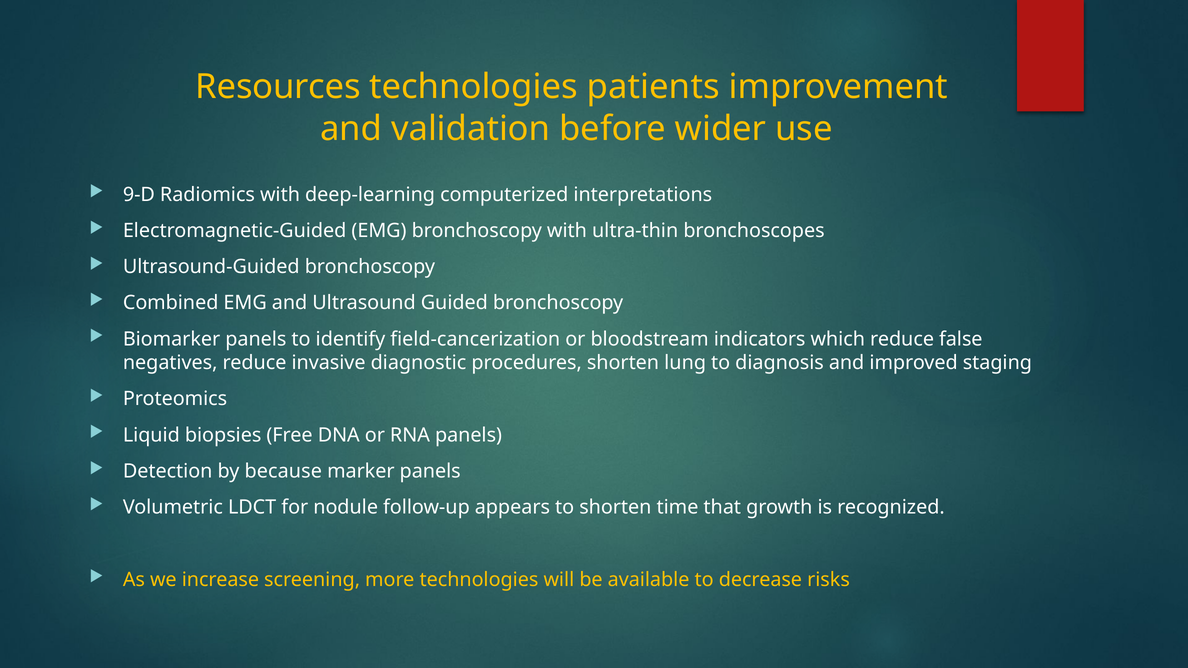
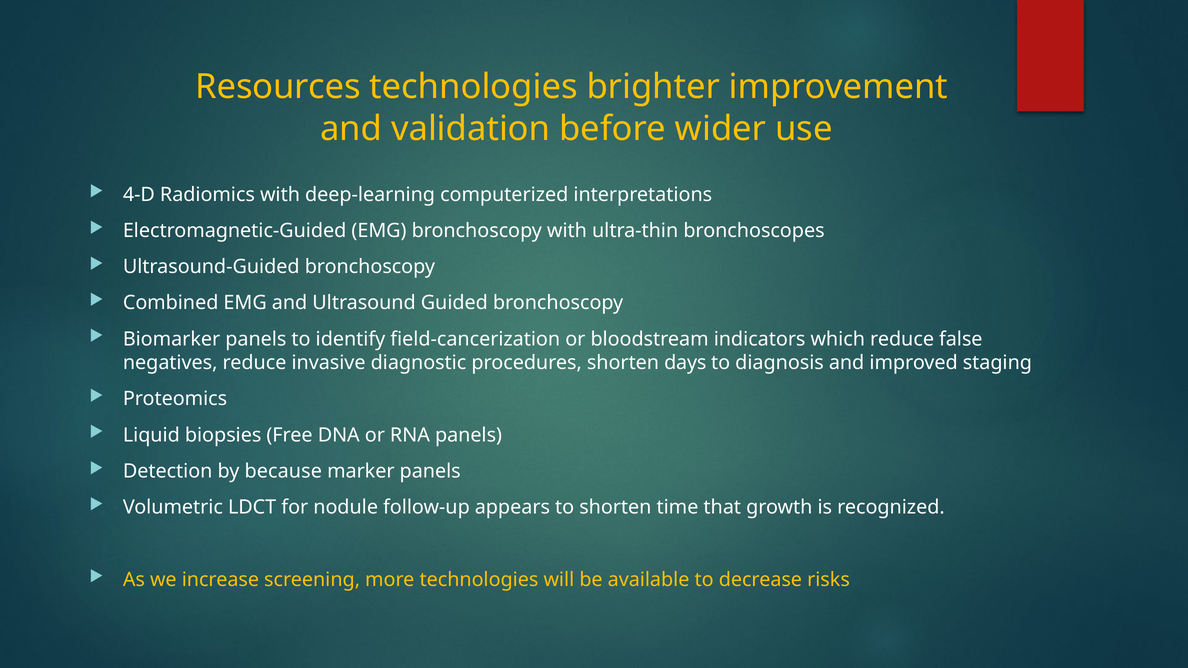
patients: patients -> brighter (653, 87)
9-D: 9-D -> 4-D (139, 195)
lung: lung -> days (685, 363)
